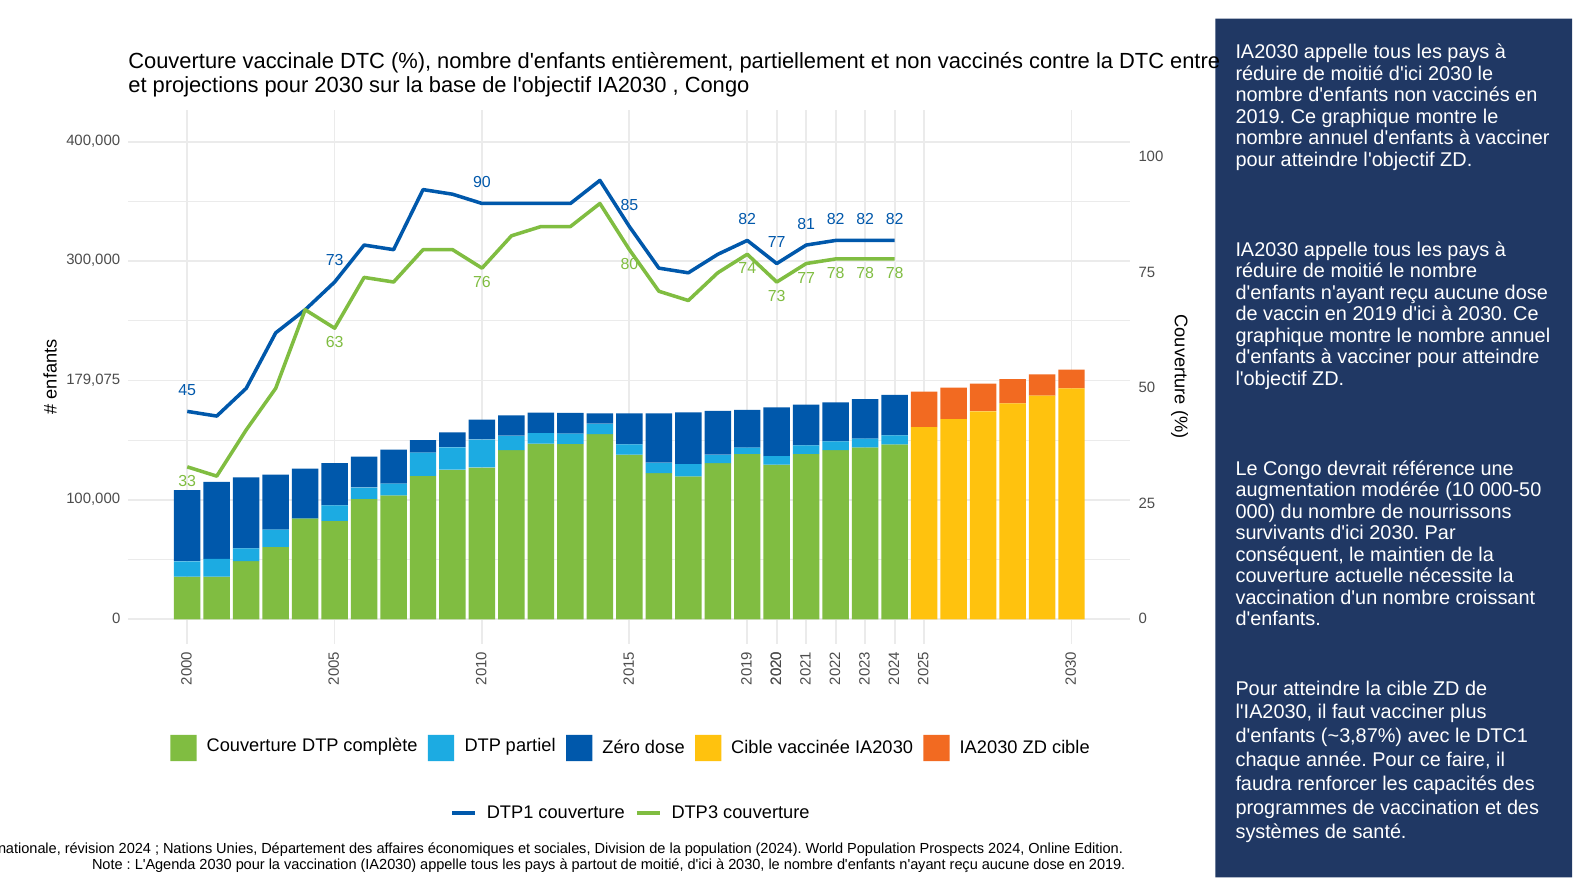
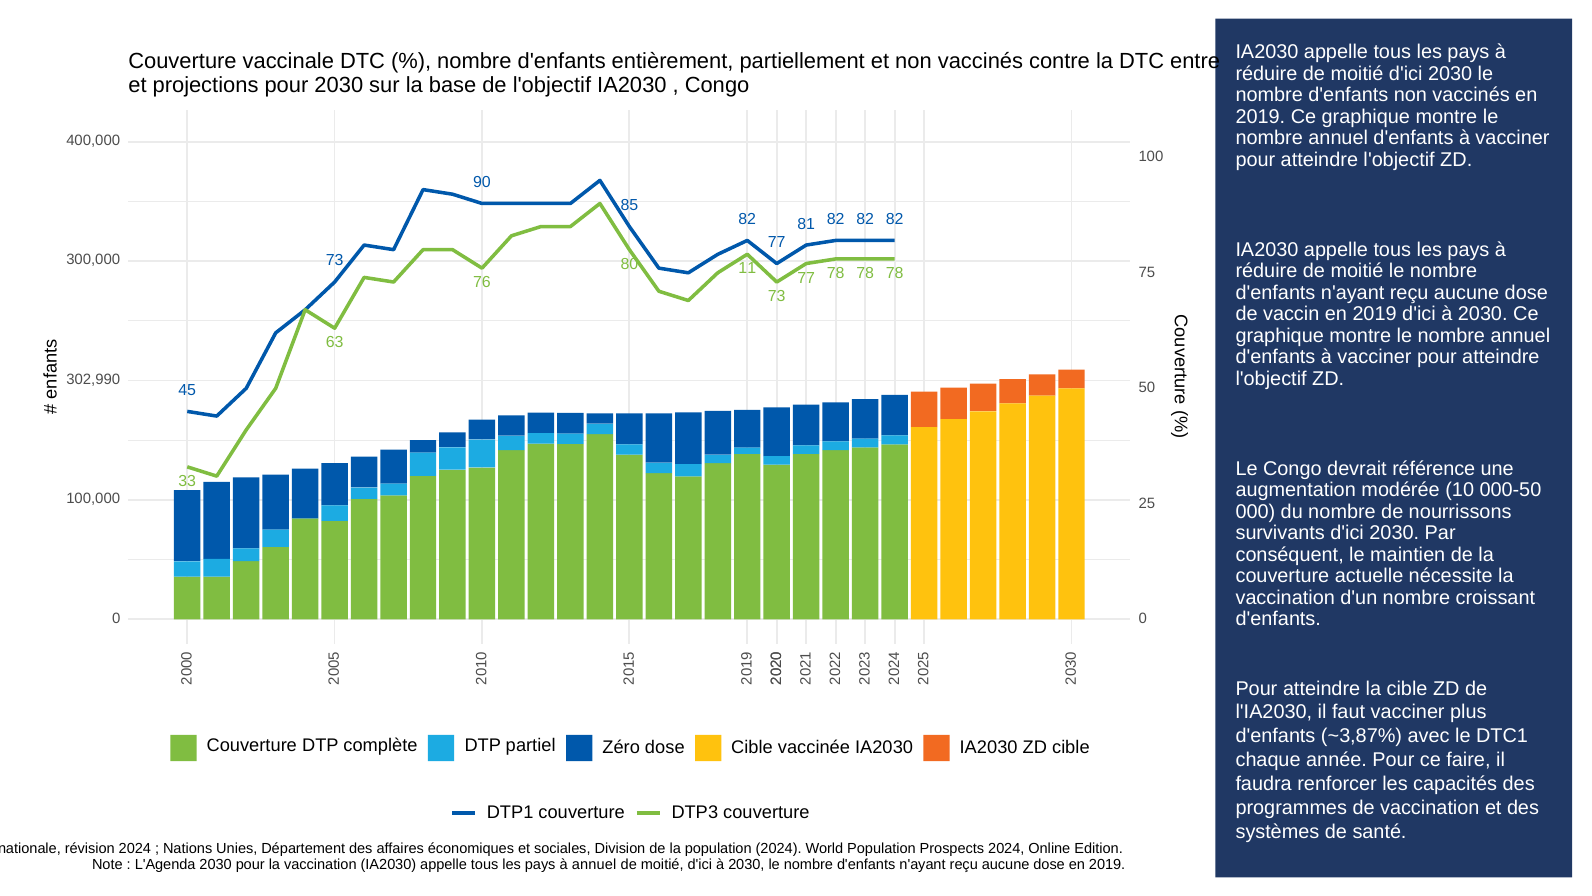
74: 74 -> 11 (747, 269)
179,075: 179,075 -> 302,990 (93, 379)
à partout: partout -> annuel (594, 864)
